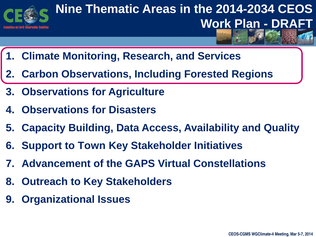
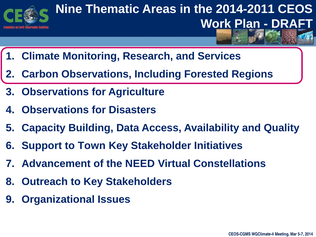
2014-2034: 2014-2034 -> 2014-2011 (245, 9)
GAPS: GAPS -> NEED (140, 164)
